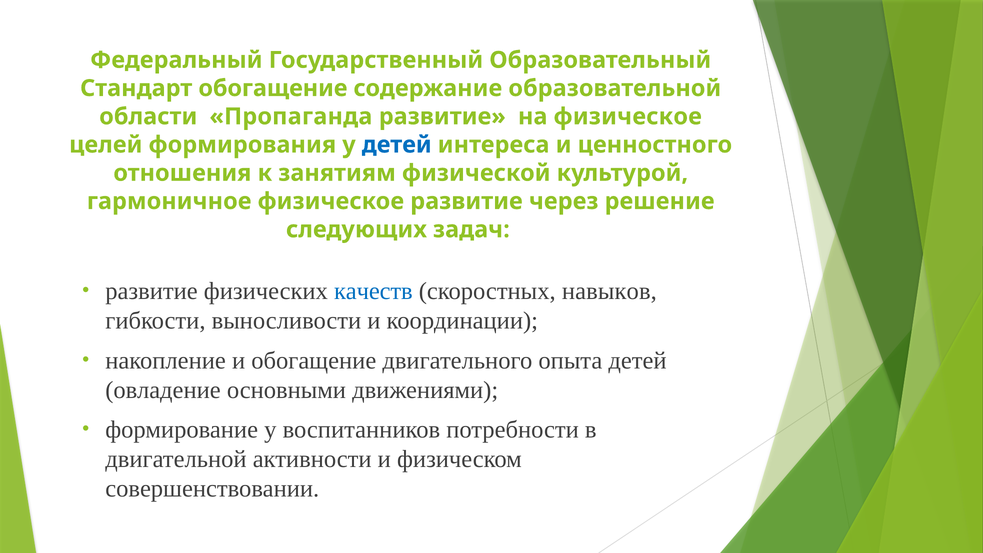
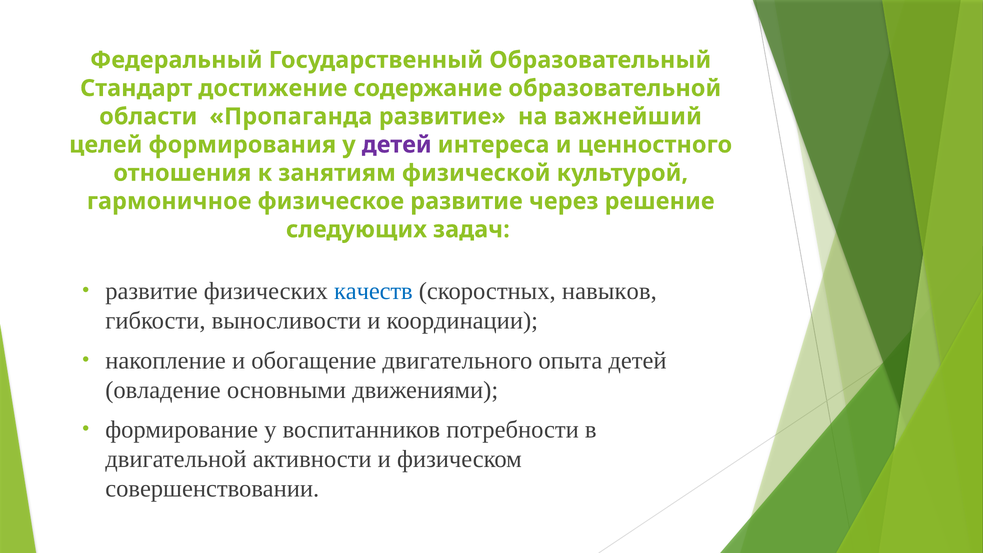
Стандарт обогащение: обогащение -> достижение (273, 88)
на физическое: физическое -> важнейший (628, 117)
детей colour: blue -> purple (397, 145)
